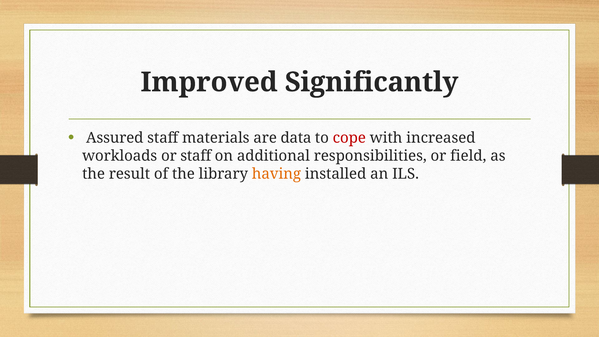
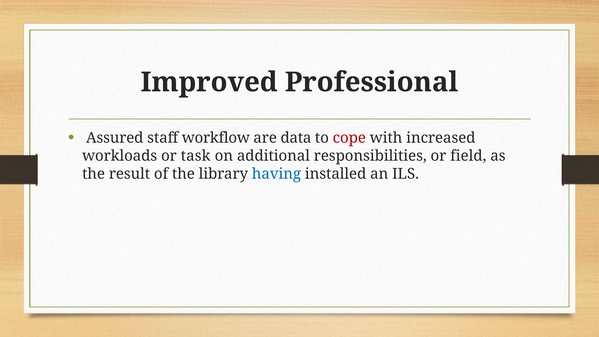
Significantly: Significantly -> Professional (371, 82)
materials: materials -> workflow (216, 138)
or staff: staff -> task (196, 156)
having colour: orange -> blue (276, 174)
